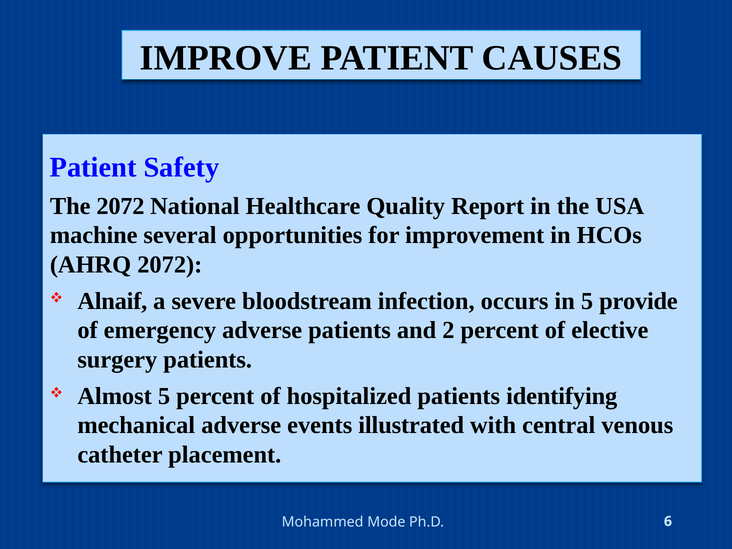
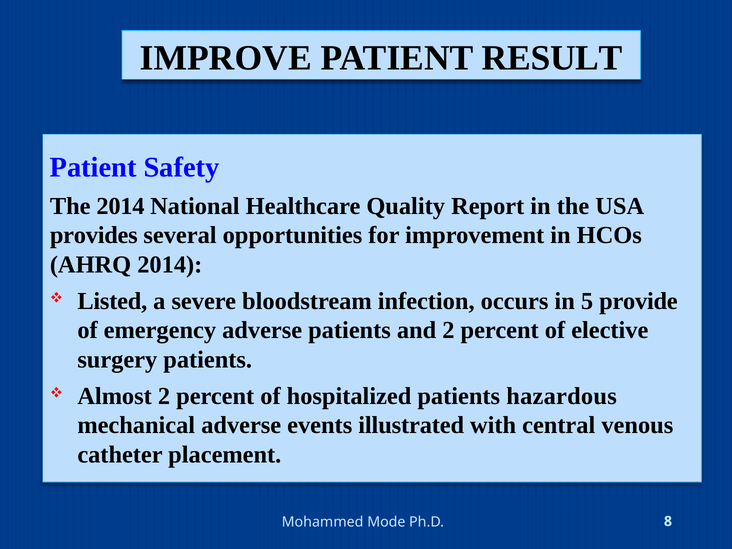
CAUSES: CAUSES -> RESULT (552, 58)
The 2072: 2072 -> 2014 (120, 206)
machine: machine -> provides (94, 235)
AHRQ 2072: 2072 -> 2014 (170, 265)
Alnaif: Alnaif -> Listed (112, 301)
Almost 5: 5 -> 2 (164, 396)
identifying: identifying -> hazardous (562, 396)
6: 6 -> 8 (668, 521)
